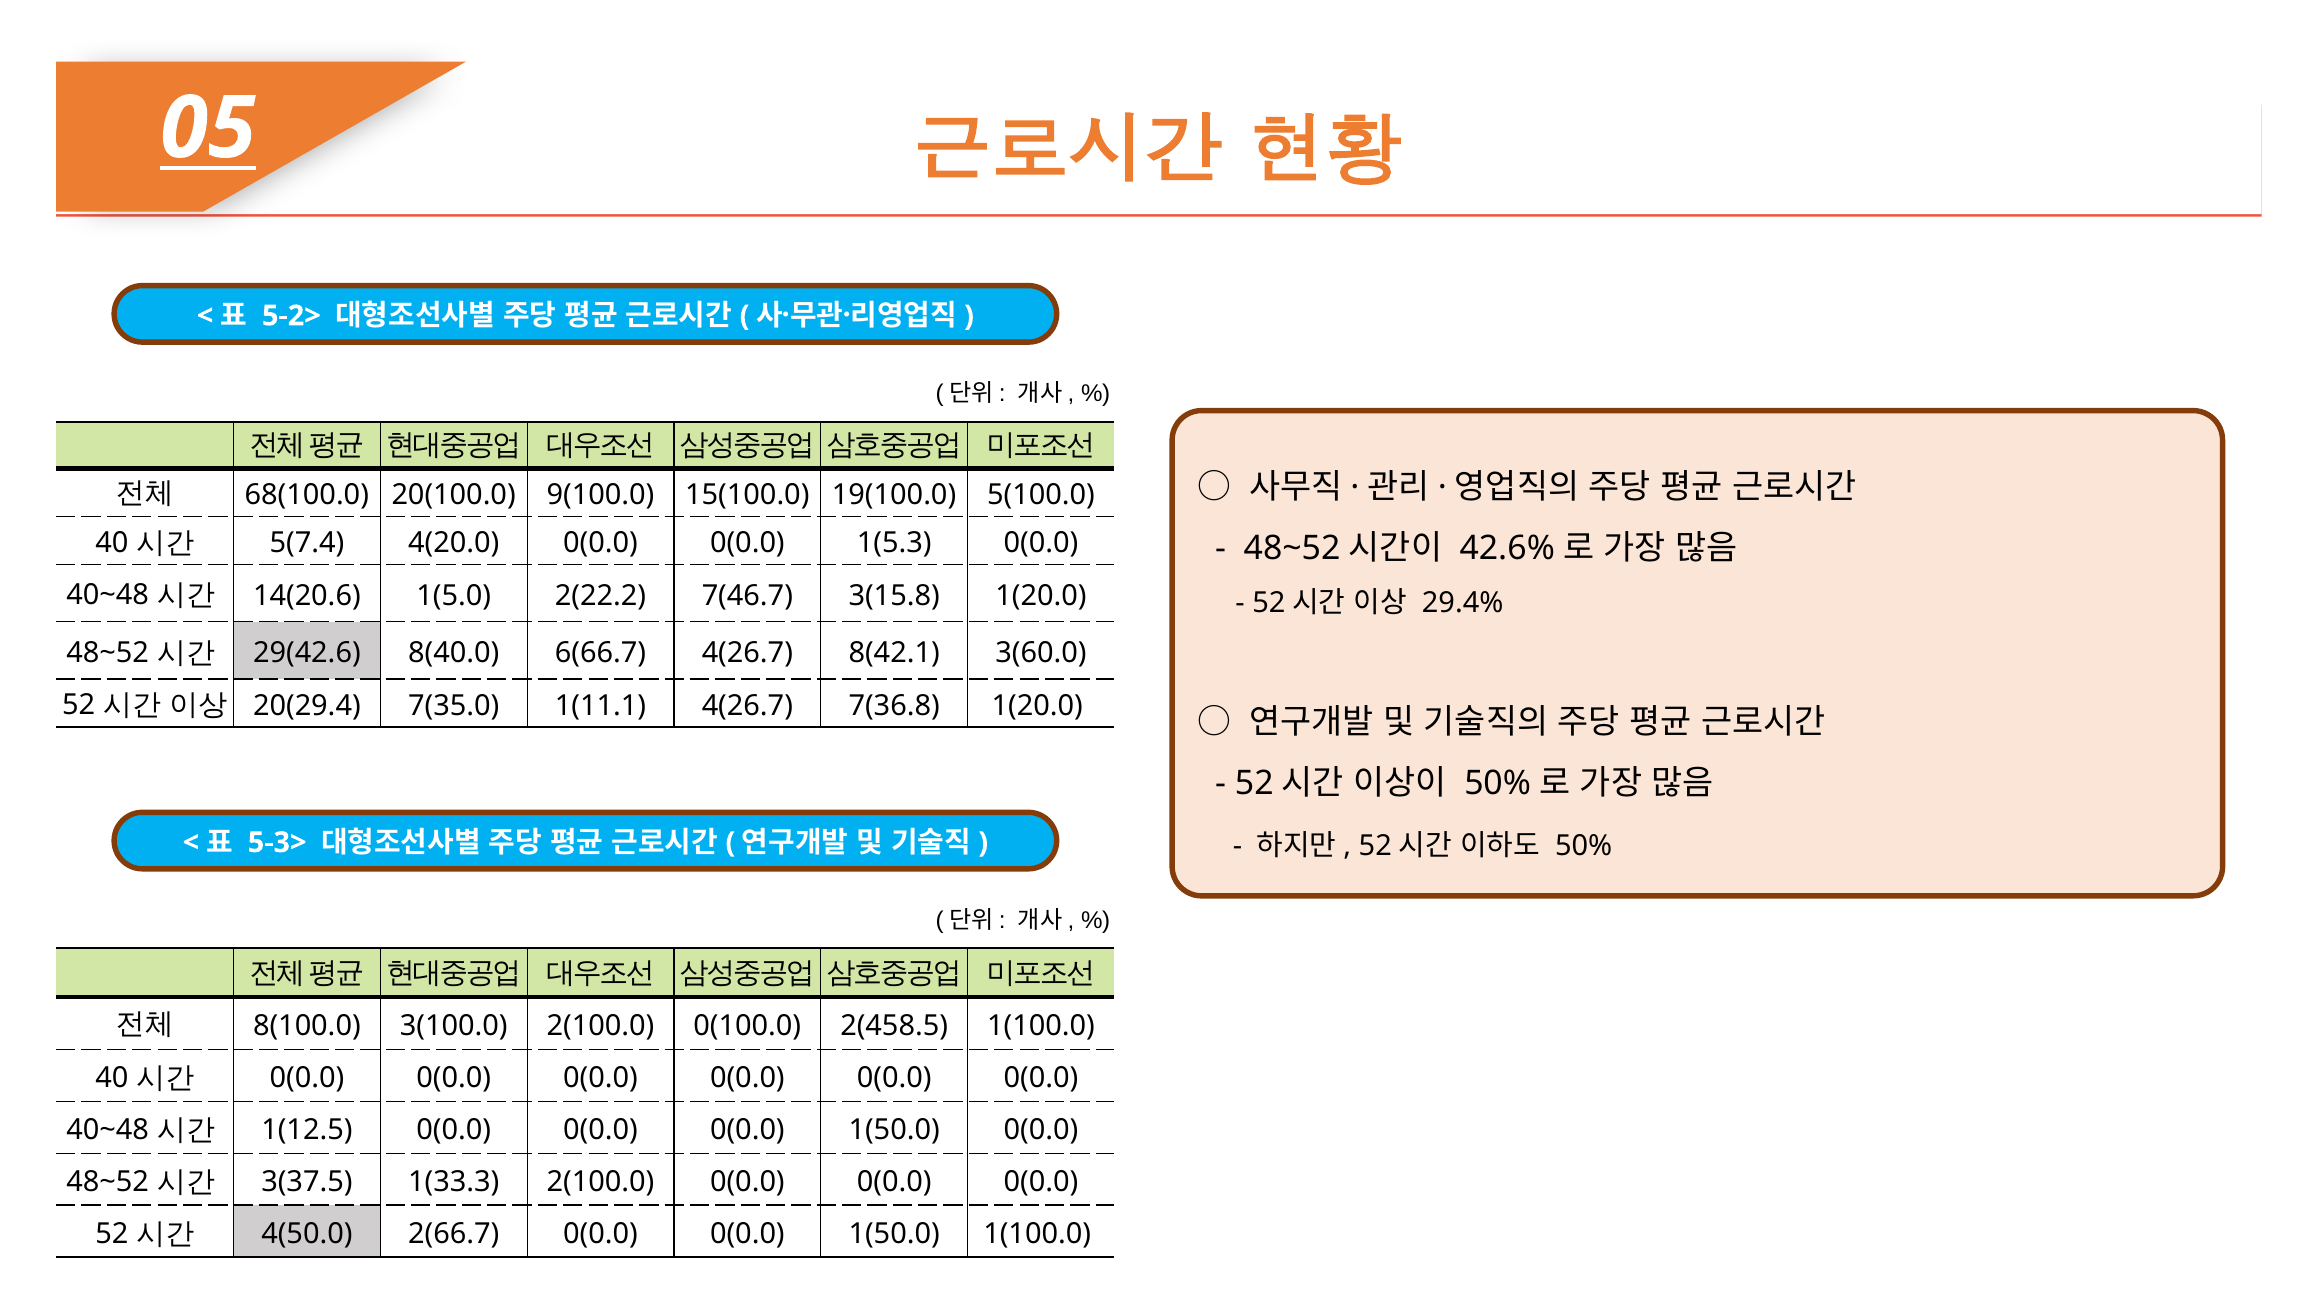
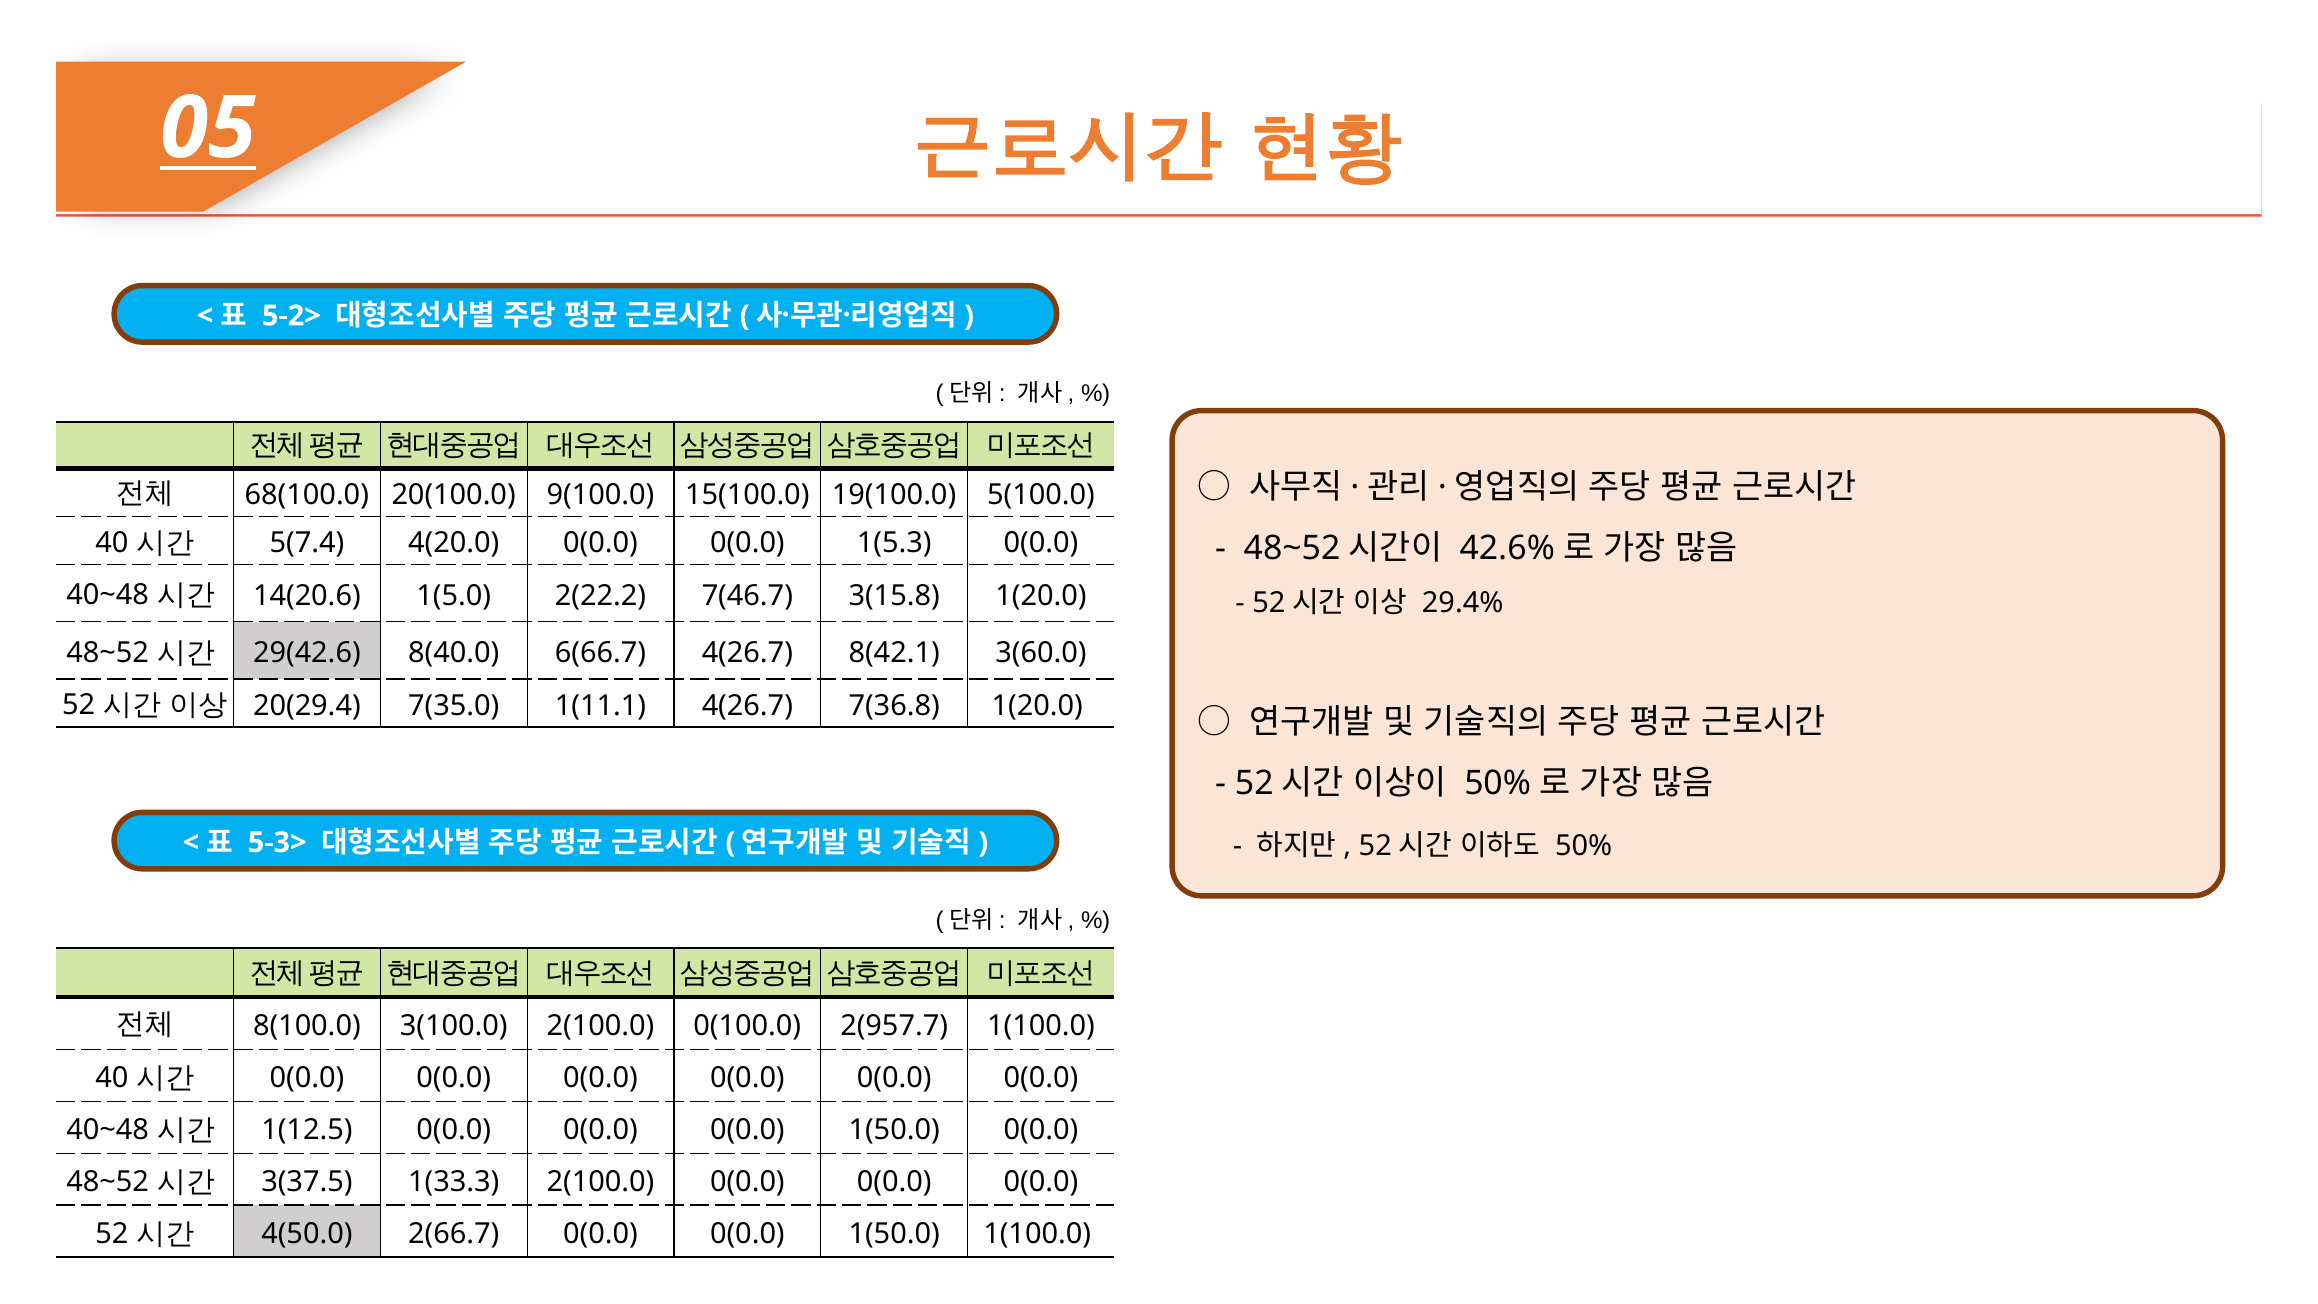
2(458.5: 2(458.5 -> 2(957.7 (894, 1026)
